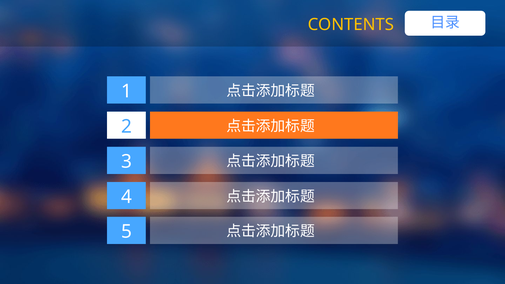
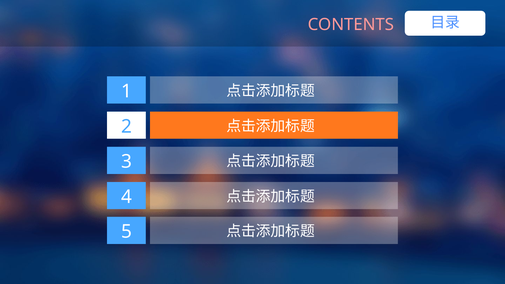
CONTENTS colour: yellow -> pink (351, 25)
